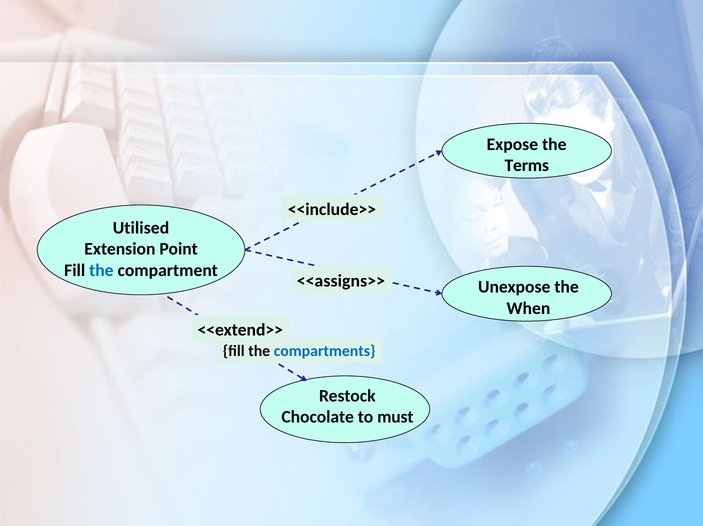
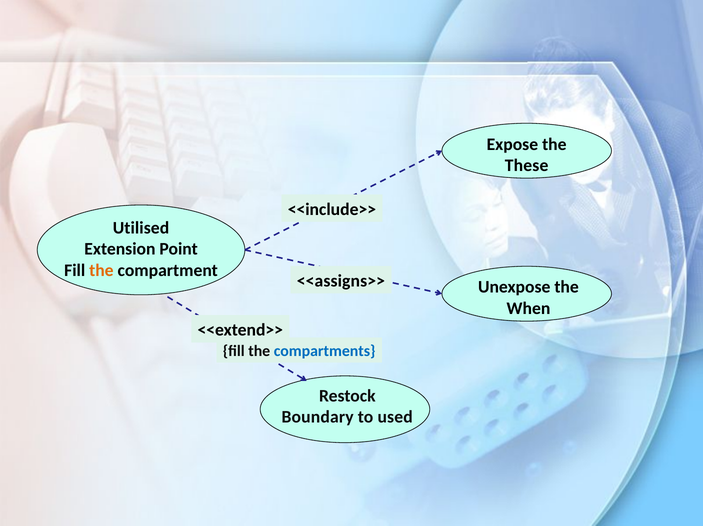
Terms: Terms -> These (527, 165)
the colour: blue -> orange (101, 270)
Chocolate: Chocolate -> Boundary (318, 417)
must: must -> used (395, 417)
